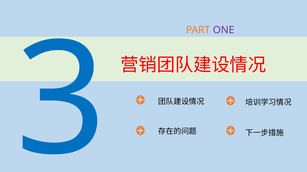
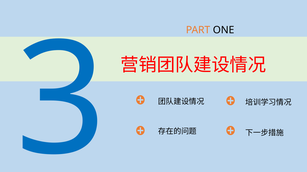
ONE colour: purple -> black (224, 30)
